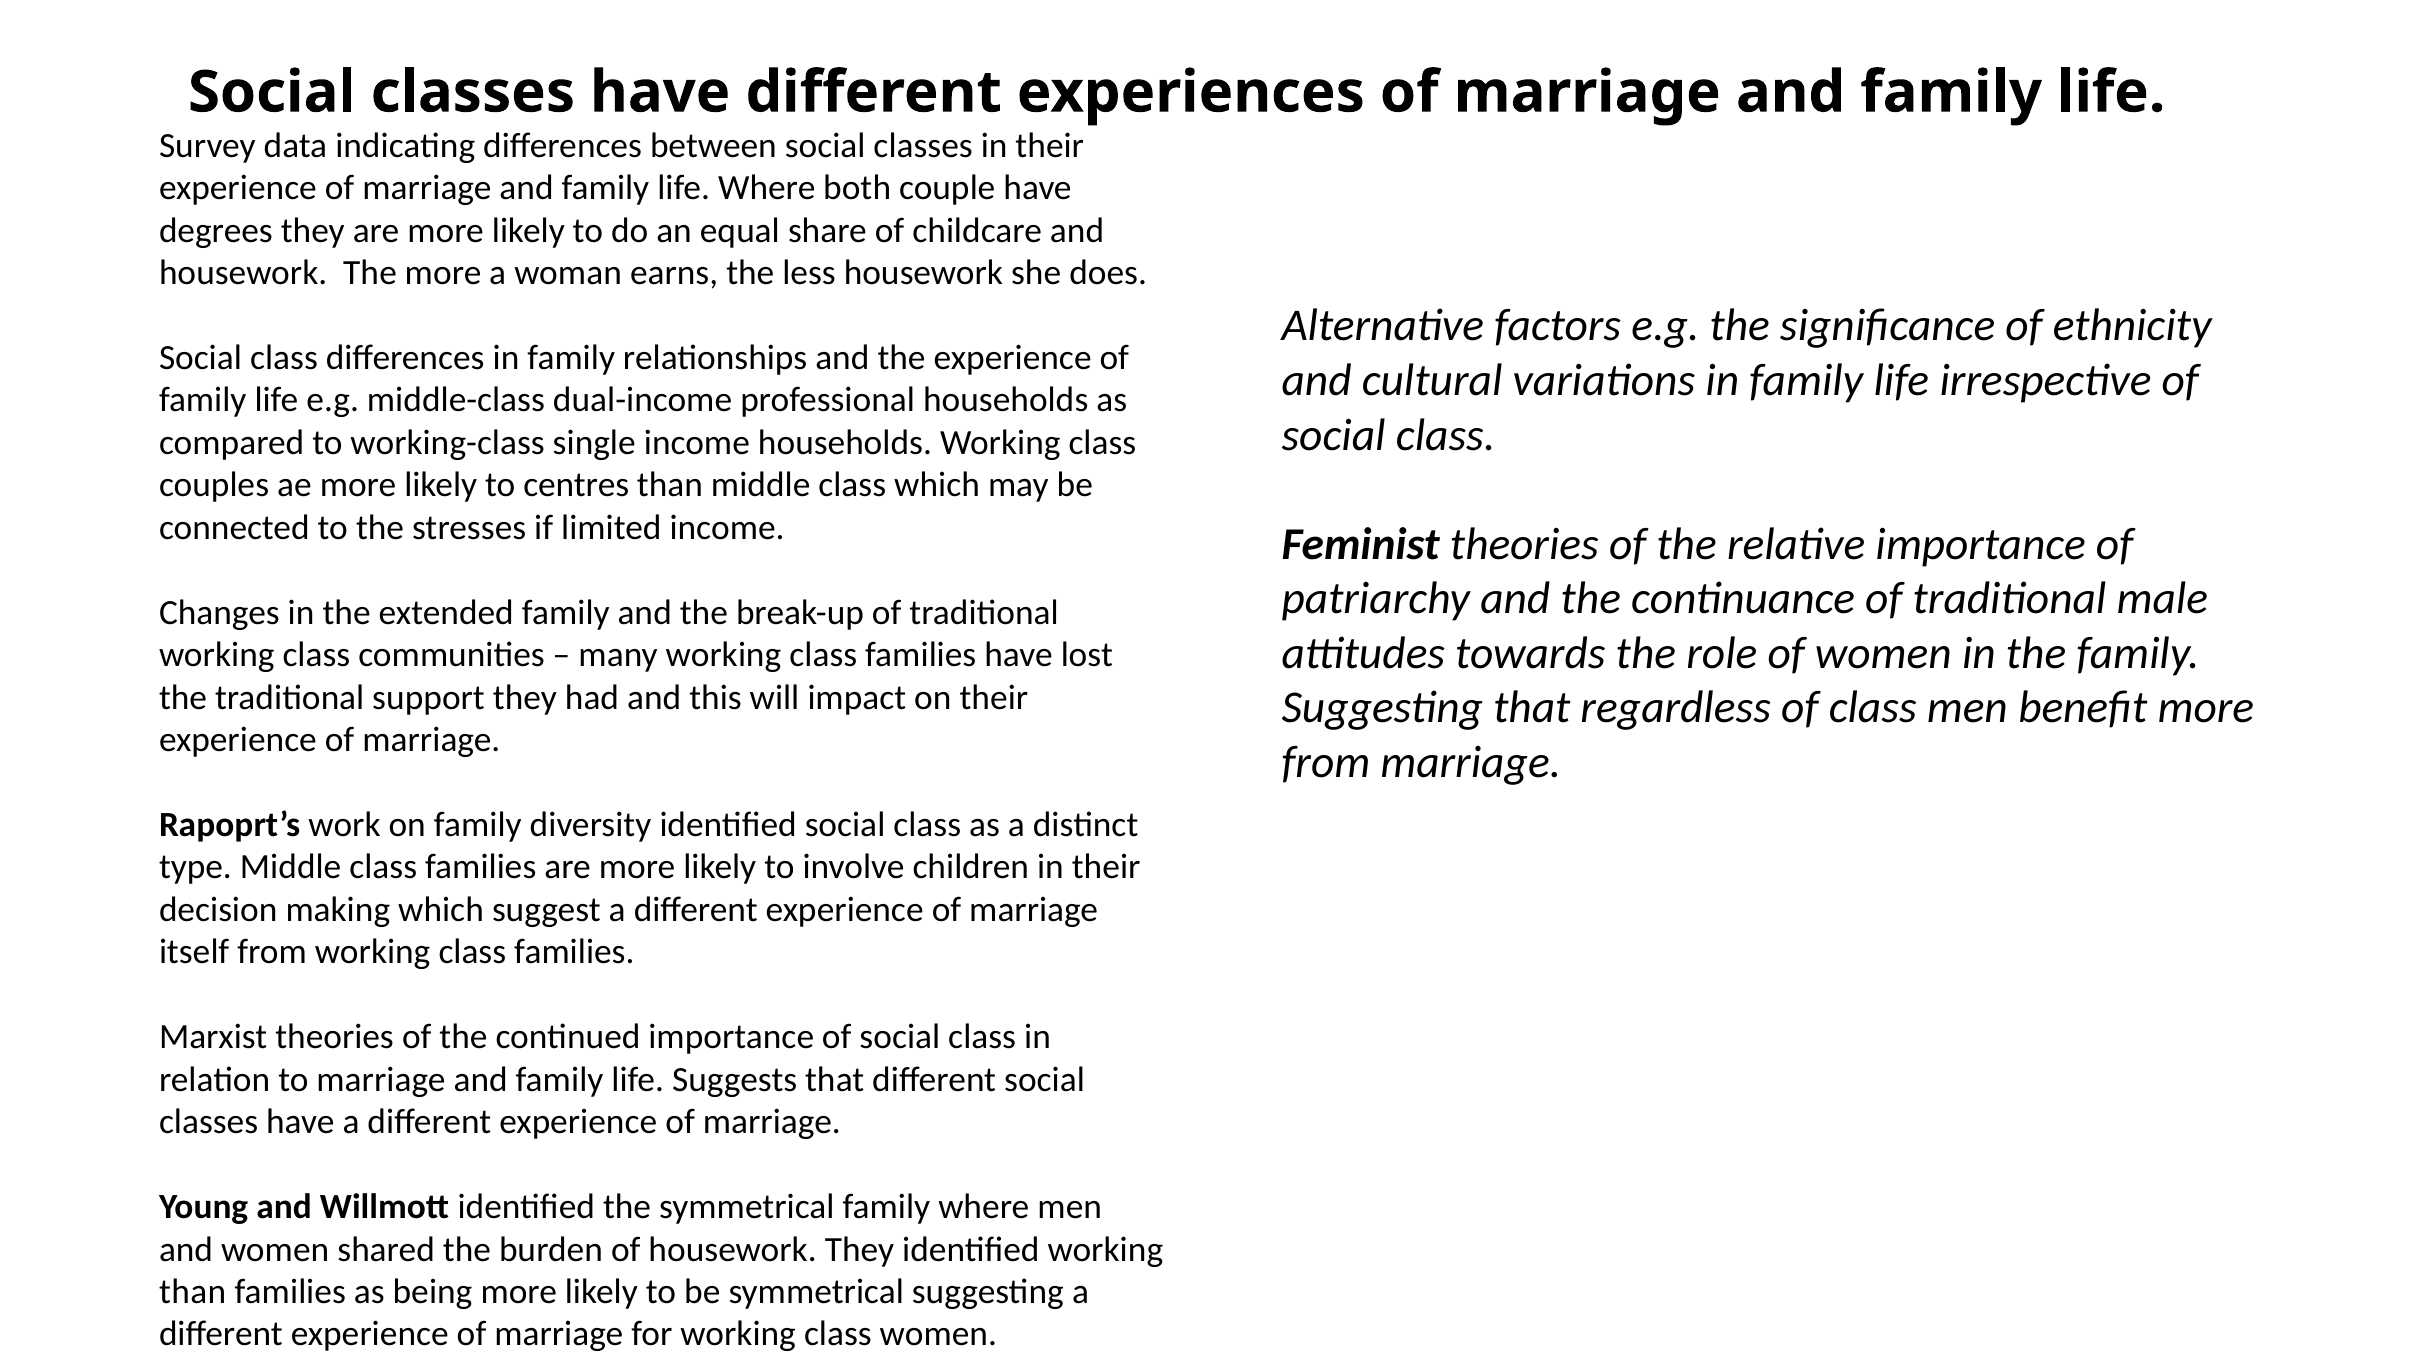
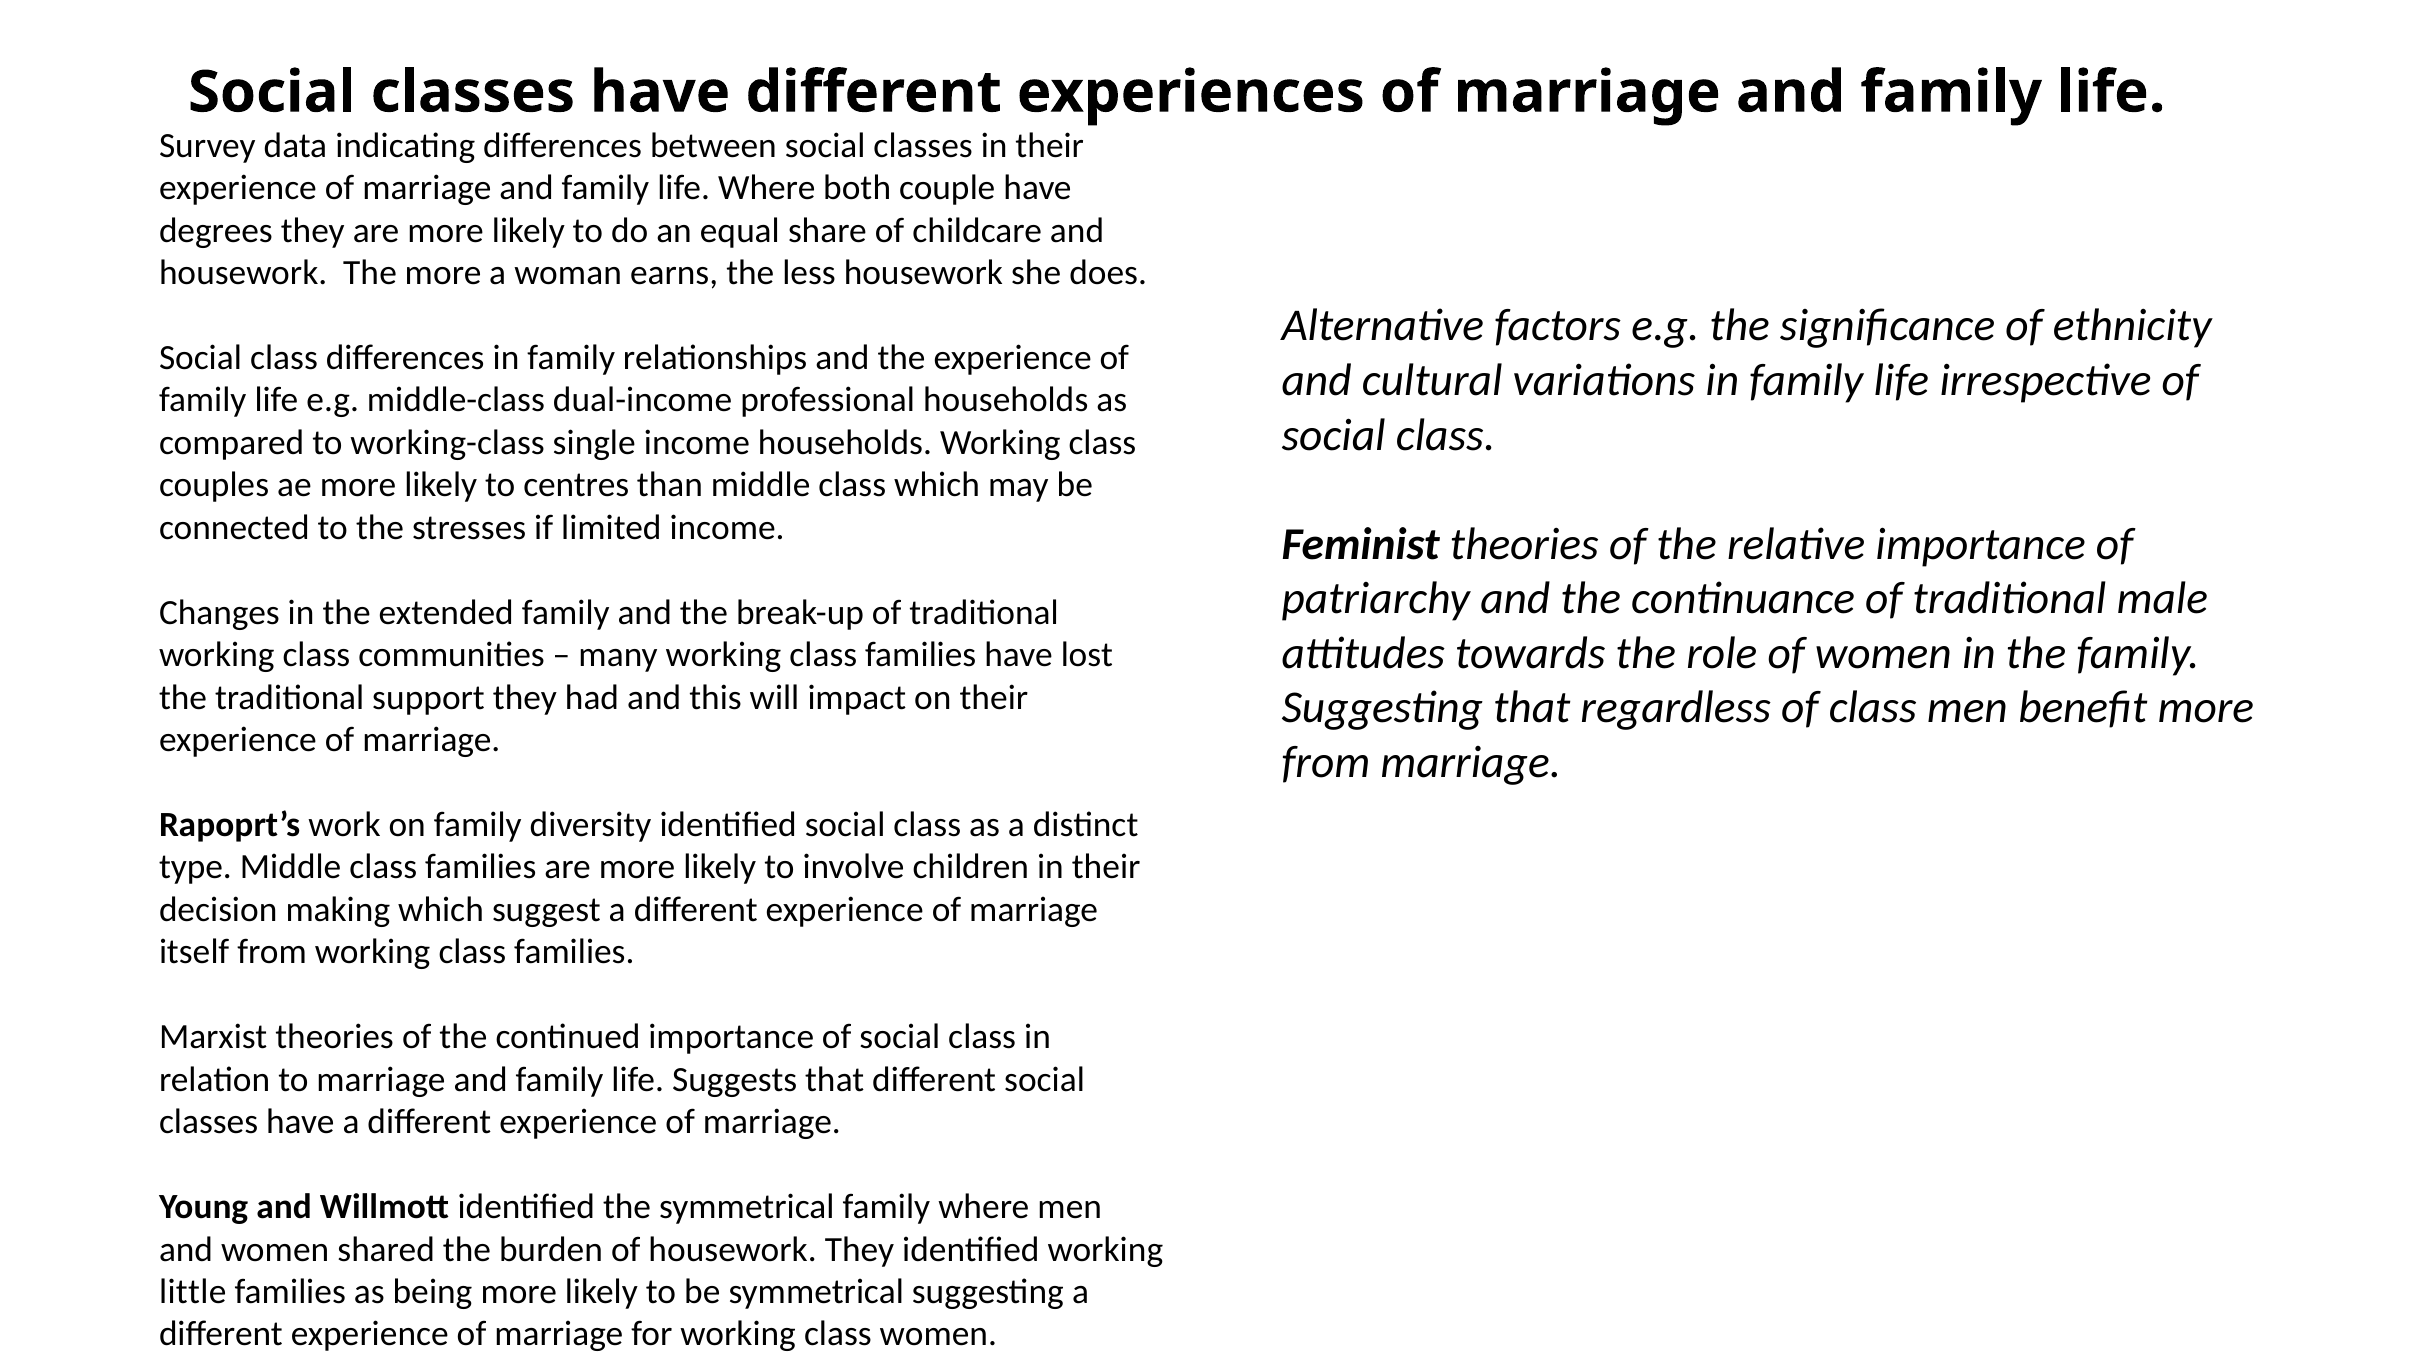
than: than -> little (193, 1292)
